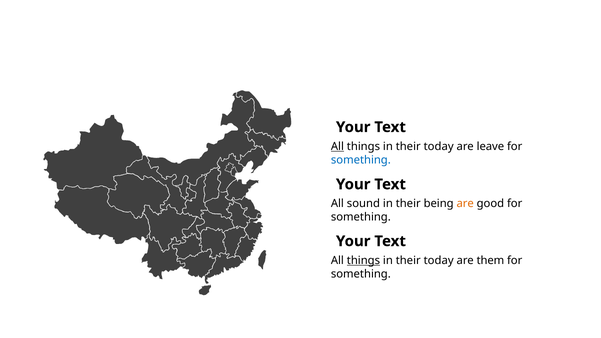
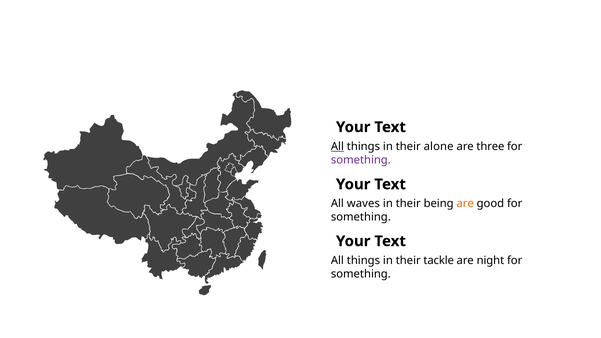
today: today -> alone (439, 146)
leave: leave -> three (490, 146)
something colour: blue -> purple (361, 160)
sound: sound -> waves (363, 204)
things underline: present -> none (363, 260)
today: today -> tackle (439, 260)
them: them -> night (490, 260)
